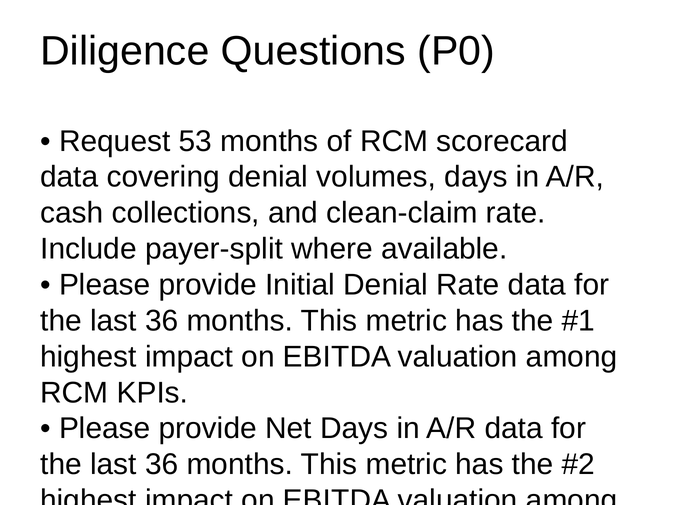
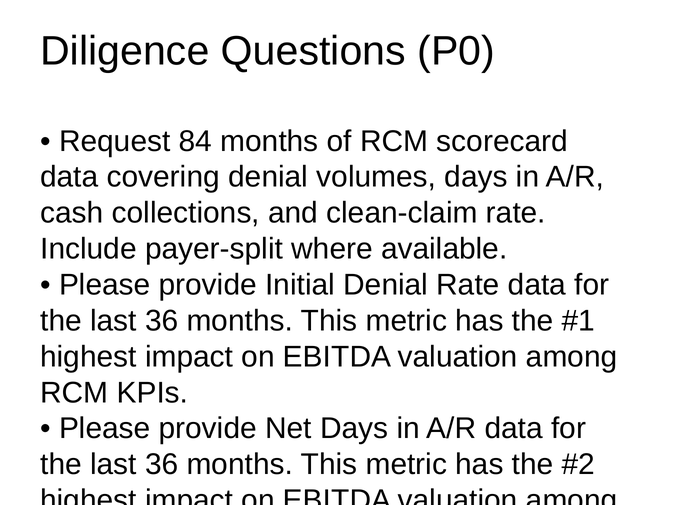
53: 53 -> 84 (195, 141)
